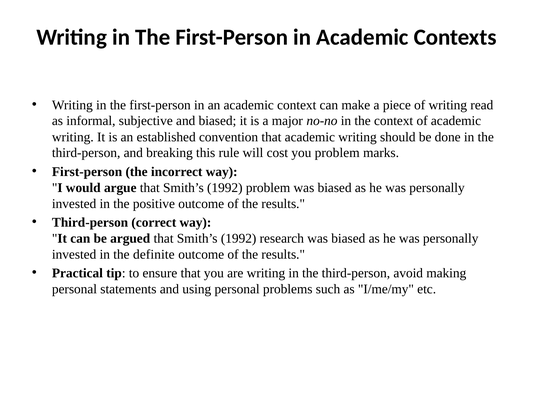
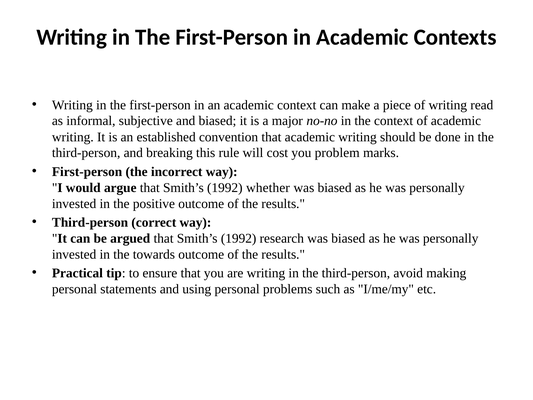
1992 problem: problem -> whether (268, 187)
definite: definite -> towards (154, 254)
